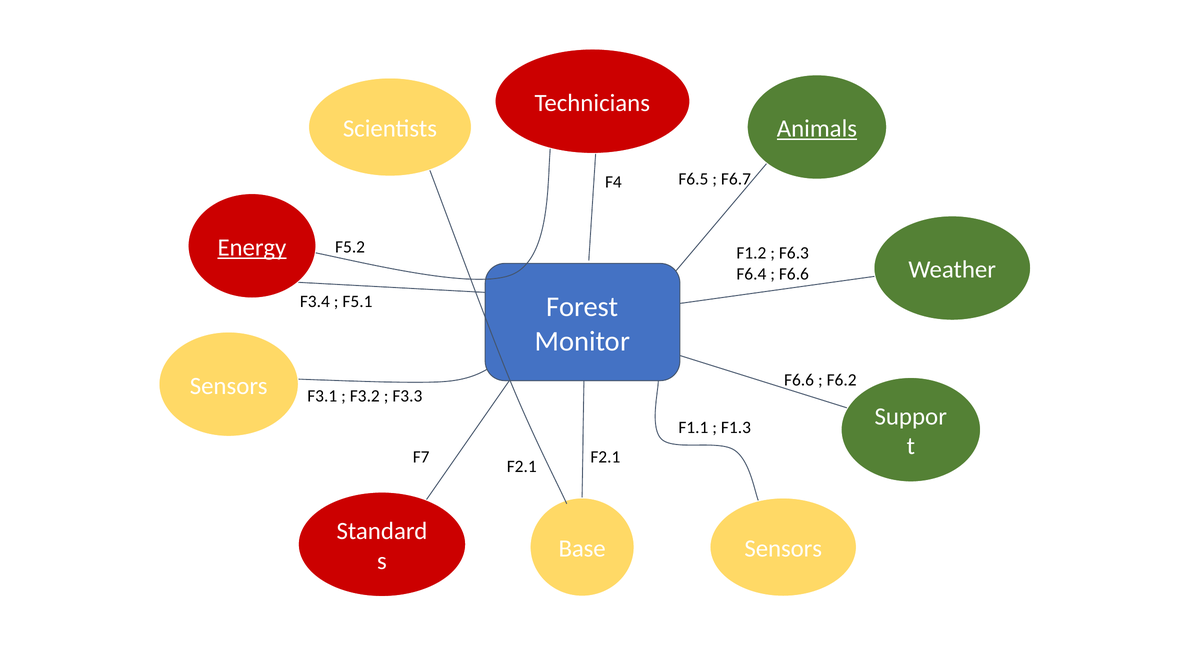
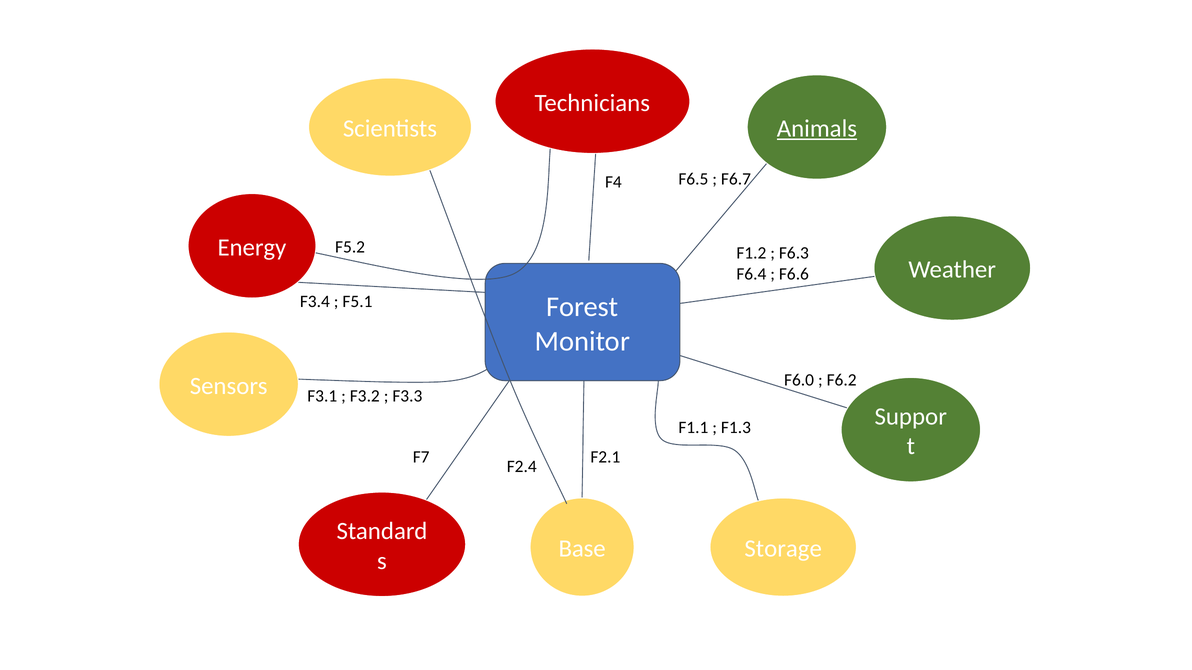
Energy underline: present -> none (252, 248)
F6.6: F6.6 -> F6.0 (799, 381)
F2.1: F2.1 -> F2.4 (522, 467)
Sensors: Sensors -> Storage (783, 549)
